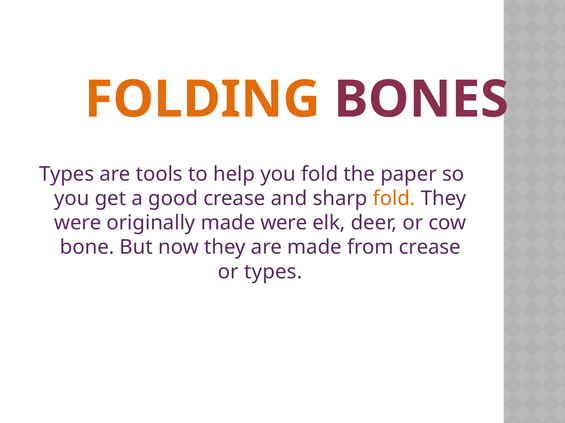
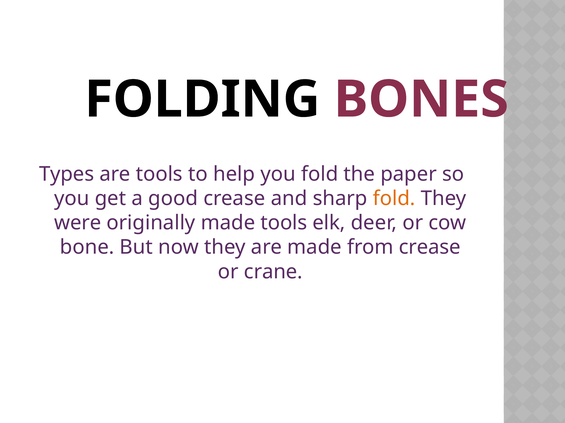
FOLDING colour: orange -> black (202, 100)
made were: were -> tools (284, 223)
or types: types -> crane (273, 272)
